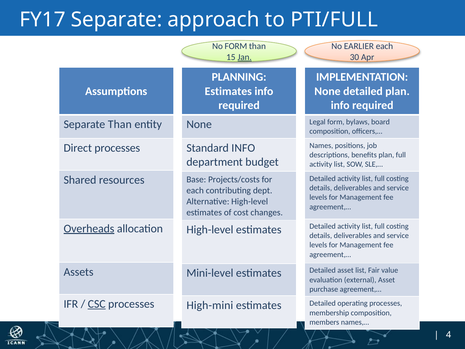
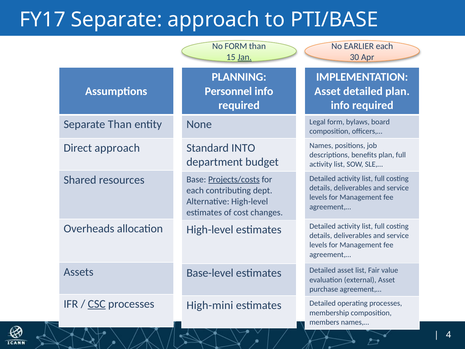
PTI/FULL: PTI/FULL -> PTI/BASE (334, 20)
Estimates: Estimates -> Personnel (228, 91)
None: None -> Asset (328, 91)
Direct processes: processes -> approach (117, 148)
Standard INFO: INFO -> INTO (243, 148)
Projects/costs underline: none -> present (234, 179)
Overheads underline: present -> none (89, 228)
Mini-level: Mini-level -> Base-level (210, 273)
